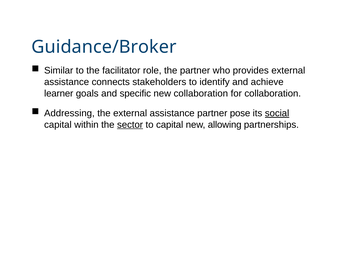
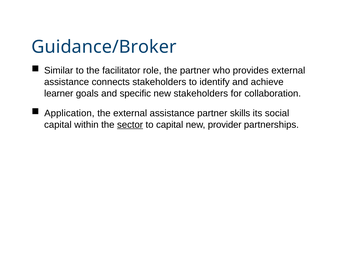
new collaboration: collaboration -> stakeholders (201, 94)
Addressing: Addressing -> Application (69, 114)
pose: pose -> skills (240, 114)
social underline: present -> none (277, 114)
allowing: allowing -> provider (225, 125)
